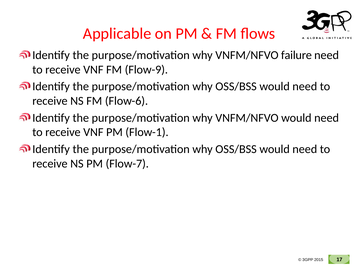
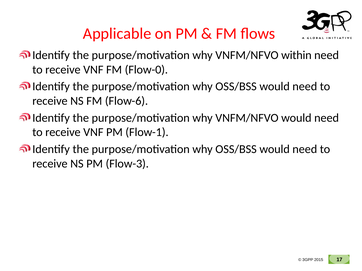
failure: failure -> within (296, 55)
Flow-9: Flow-9 -> Flow-0 (146, 70)
Flow-7: Flow-7 -> Flow-3 (127, 164)
